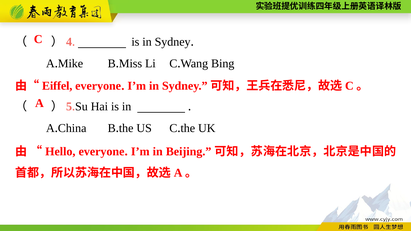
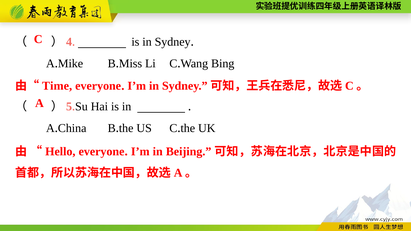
Eiffel: Eiffel -> Time (57, 86)
